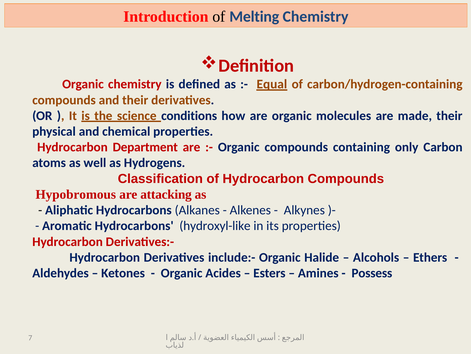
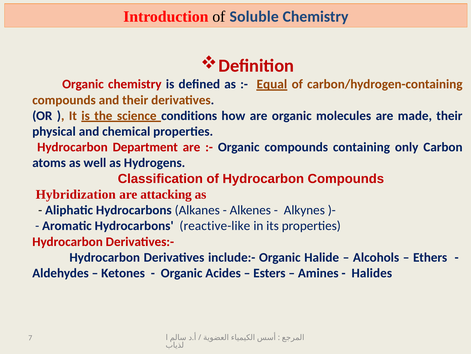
Melting: Melting -> Soluble (254, 17)
Hypobromous: Hypobromous -> Hybridization (76, 194)
hydroxyl-like: hydroxyl-like -> reactive-like (215, 225)
Possess: Possess -> Halides (372, 273)
